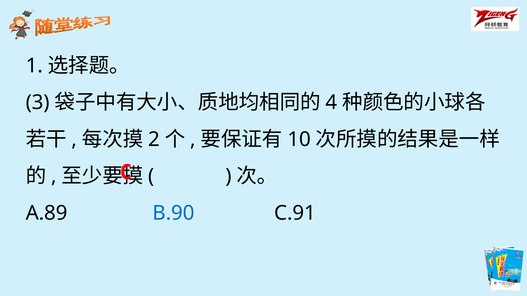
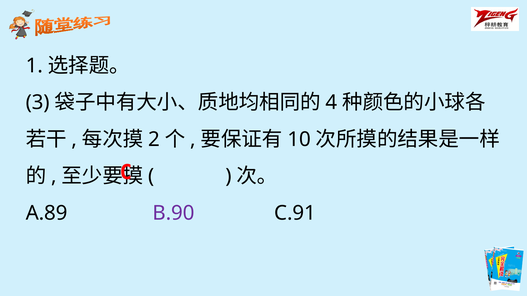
B.90 colour: blue -> purple (174, 213)
